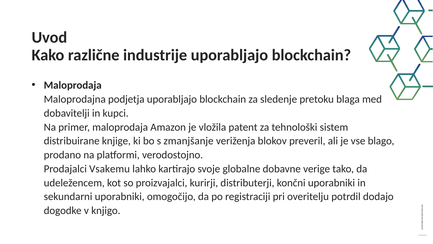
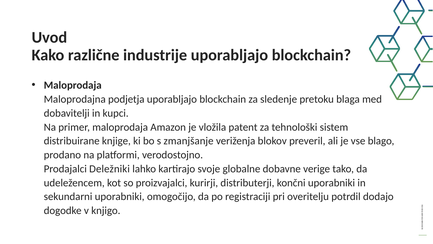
Vsakemu: Vsakemu -> Deležniki (110, 169)
